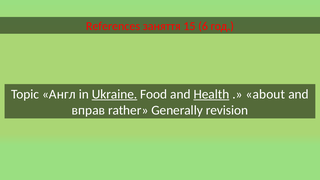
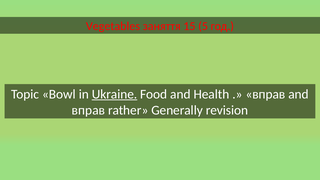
References: References -> Vegetables (113, 26)
6: 6 -> 5 (203, 26)
Англ: Англ -> Bowl (59, 94)
Health underline: present -> none (211, 94)
about: about -> вправ (265, 94)
